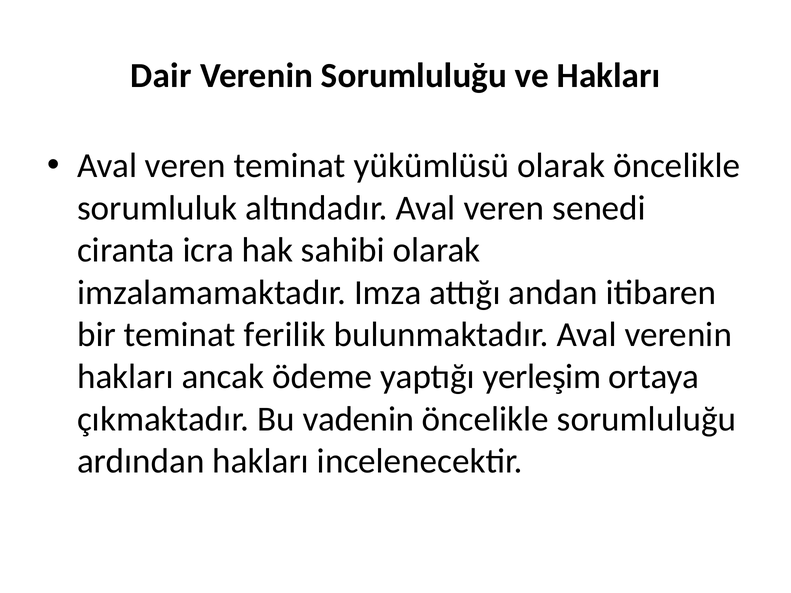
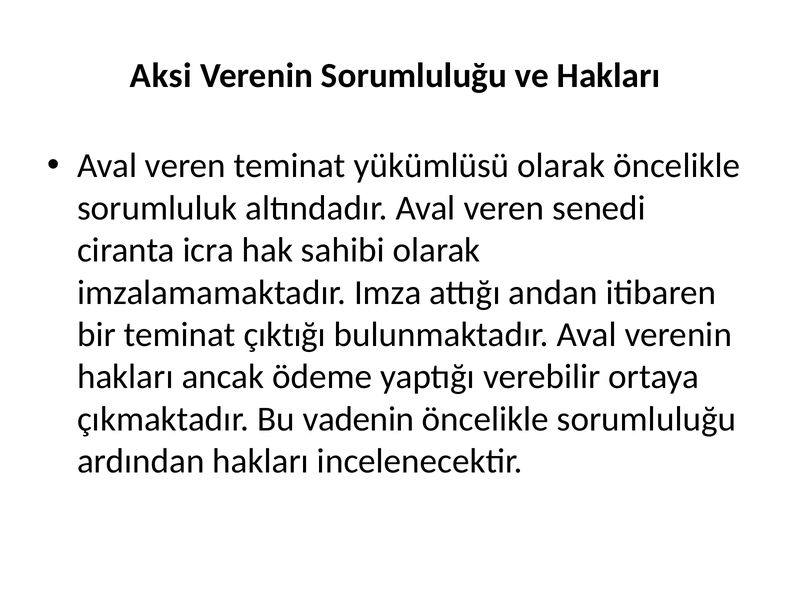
Dair: Dair -> Aksi (161, 76)
ferilik: ferilik -> çıktığı (285, 335)
yerleşim: yerleşim -> verebilir (542, 377)
